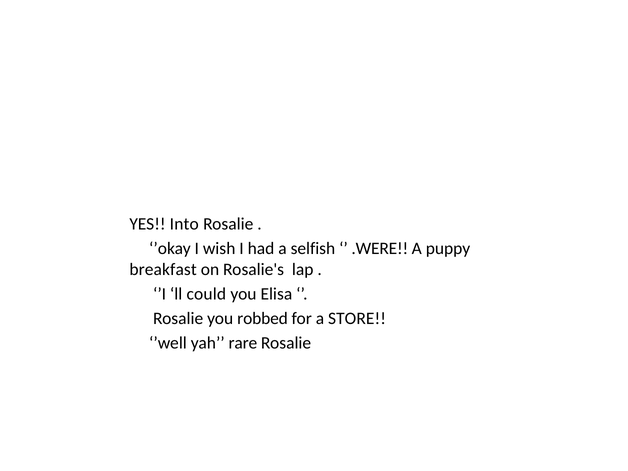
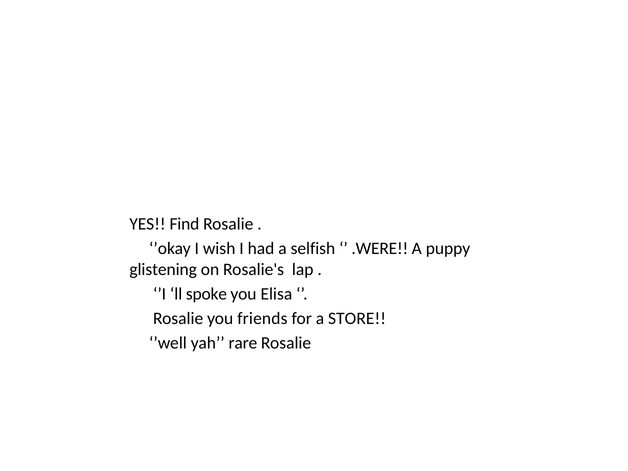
Into: Into -> Find (184, 224)
breakfast: breakfast -> glistening (163, 270)
could: could -> spoke (206, 294)
robbed: robbed -> friends (262, 319)
